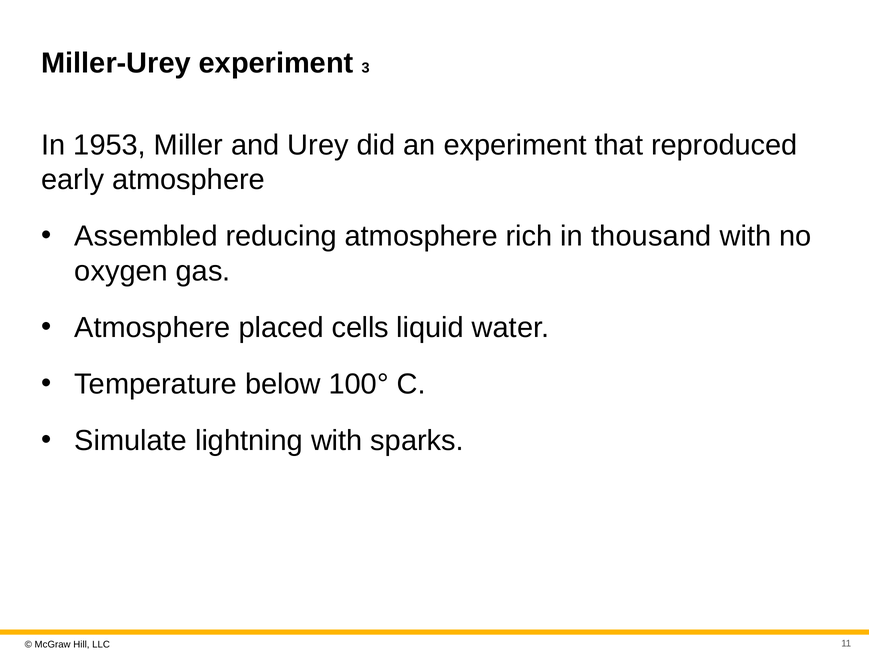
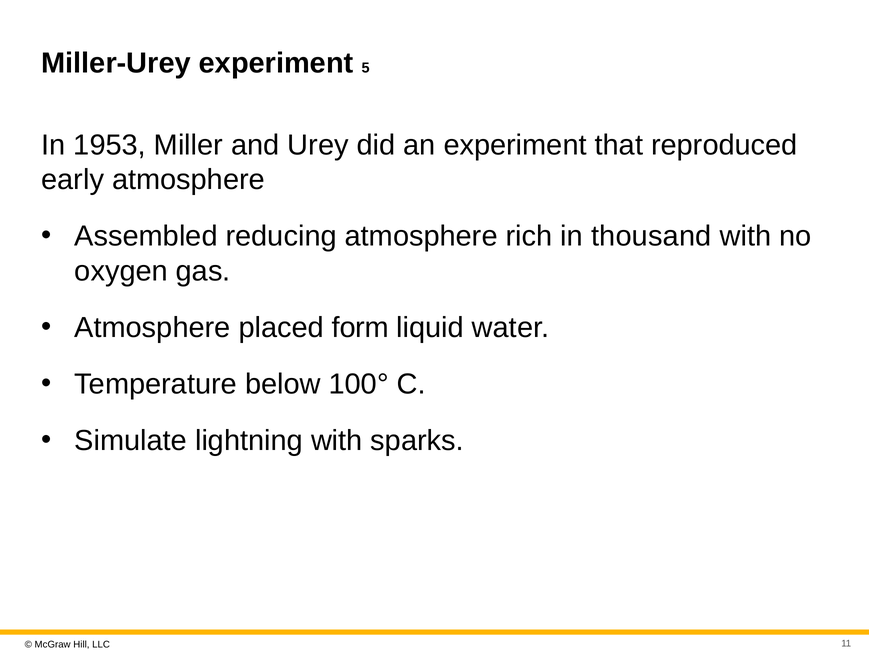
3: 3 -> 5 (366, 68)
cells: cells -> form (360, 328)
